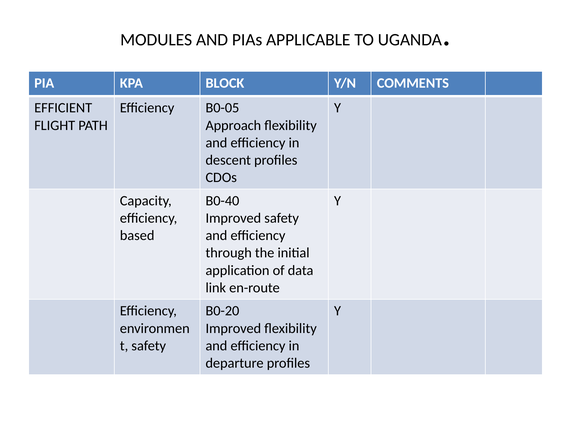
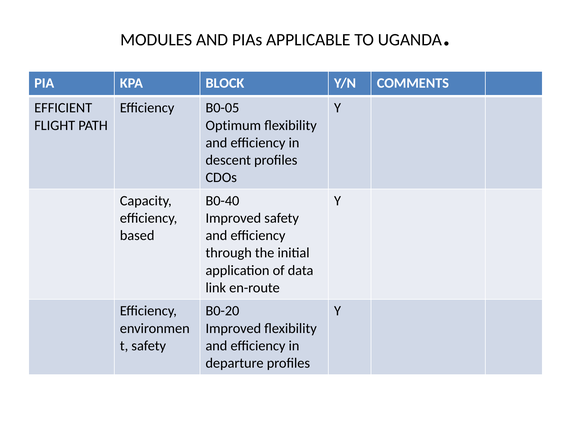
Approach: Approach -> Optimum (233, 125)
